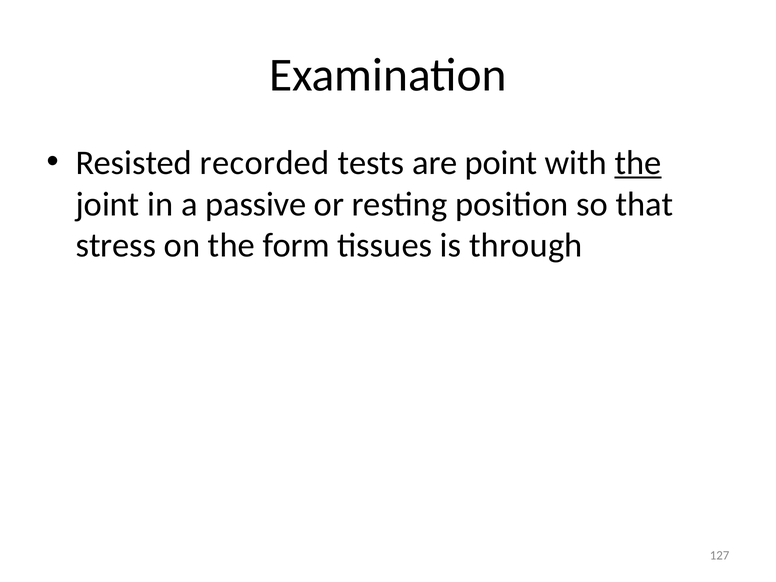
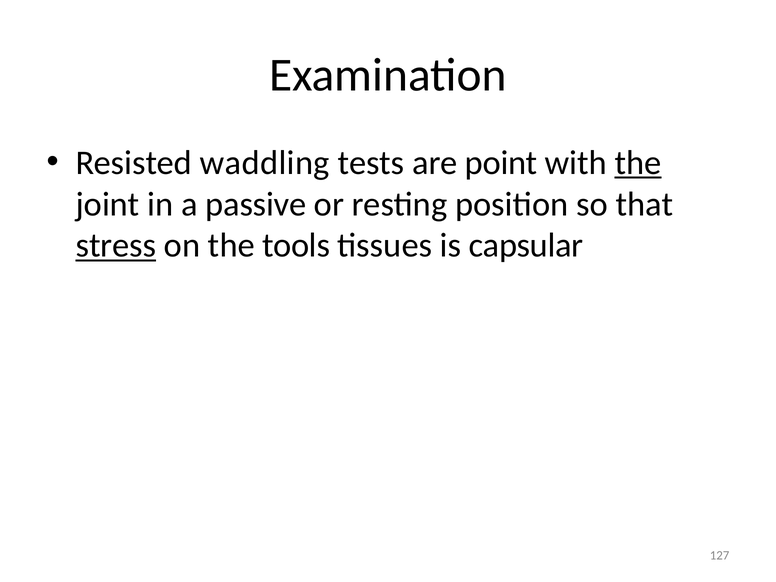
recorded: recorded -> waddling (265, 163)
stress underline: none -> present (116, 246)
form: form -> tools (296, 246)
through: through -> capsular (526, 246)
